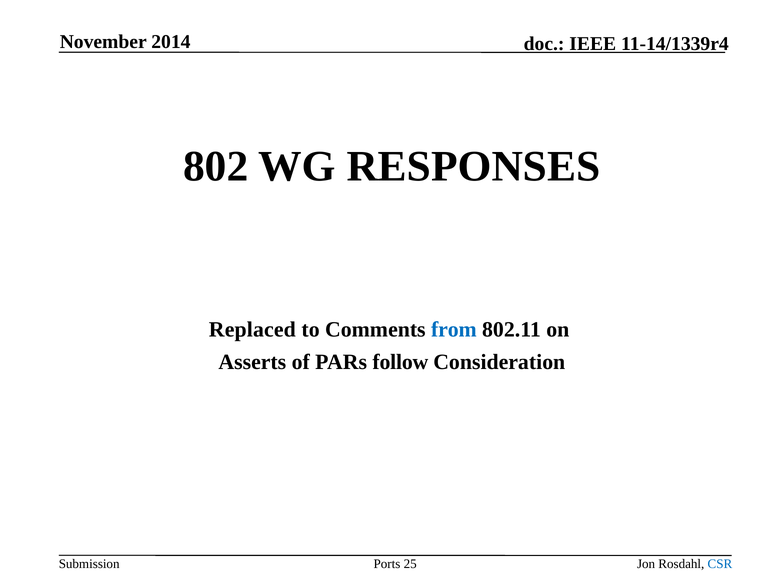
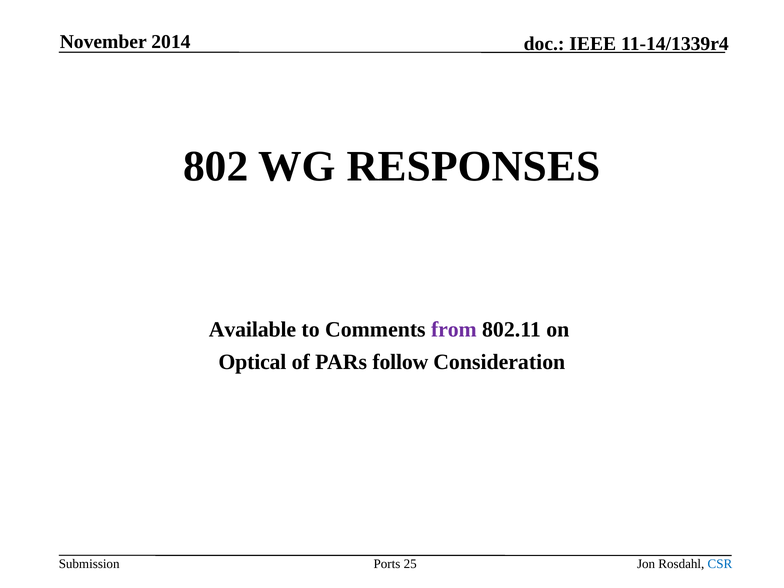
Replaced: Replaced -> Available (252, 330)
from colour: blue -> purple (454, 330)
Asserts: Asserts -> Optical (252, 362)
